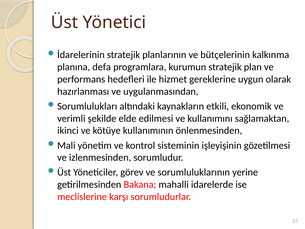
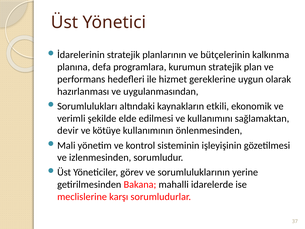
ikinci: ikinci -> devir (68, 130)
